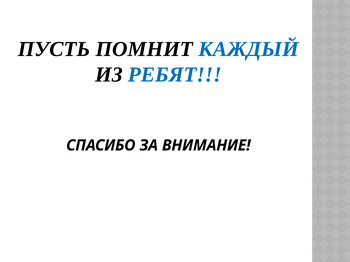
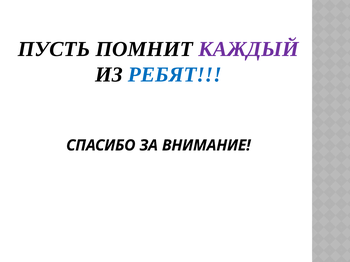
КАЖДЫЙ colour: blue -> purple (249, 49)
